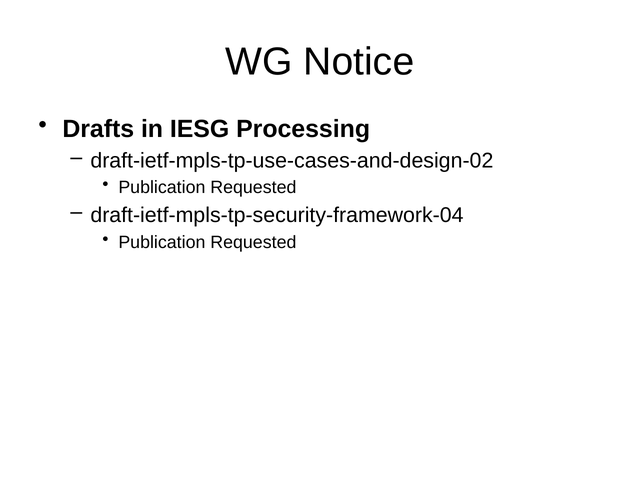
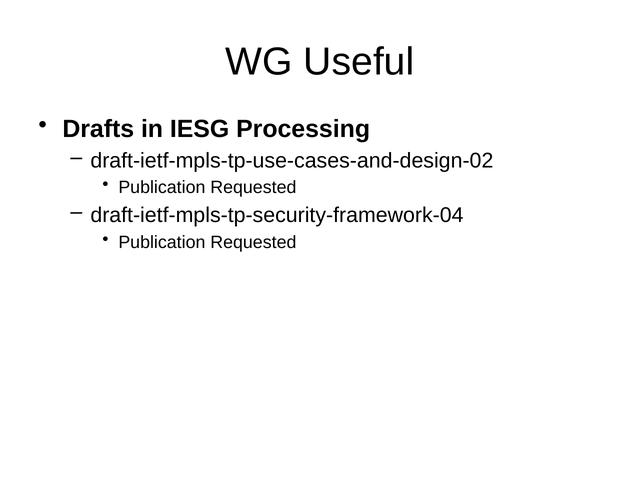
Notice: Notice -> Useful (359, 62)
